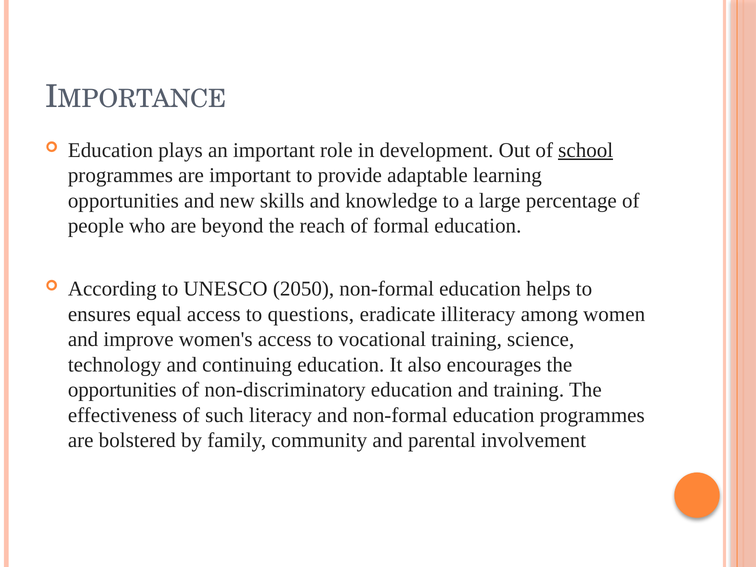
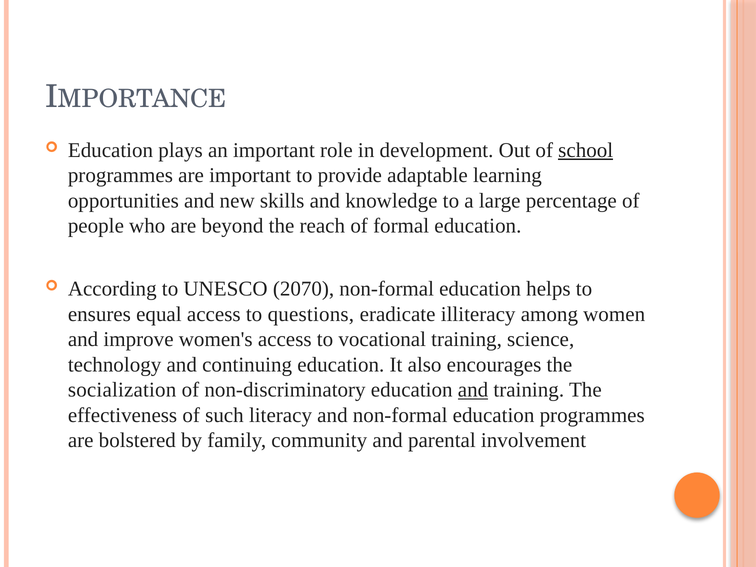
2050: 2050 -> 2070 (304, 289)
opportunities: opportunities -> socialization (122, 390)
and underline: none -> present (473, 390)
